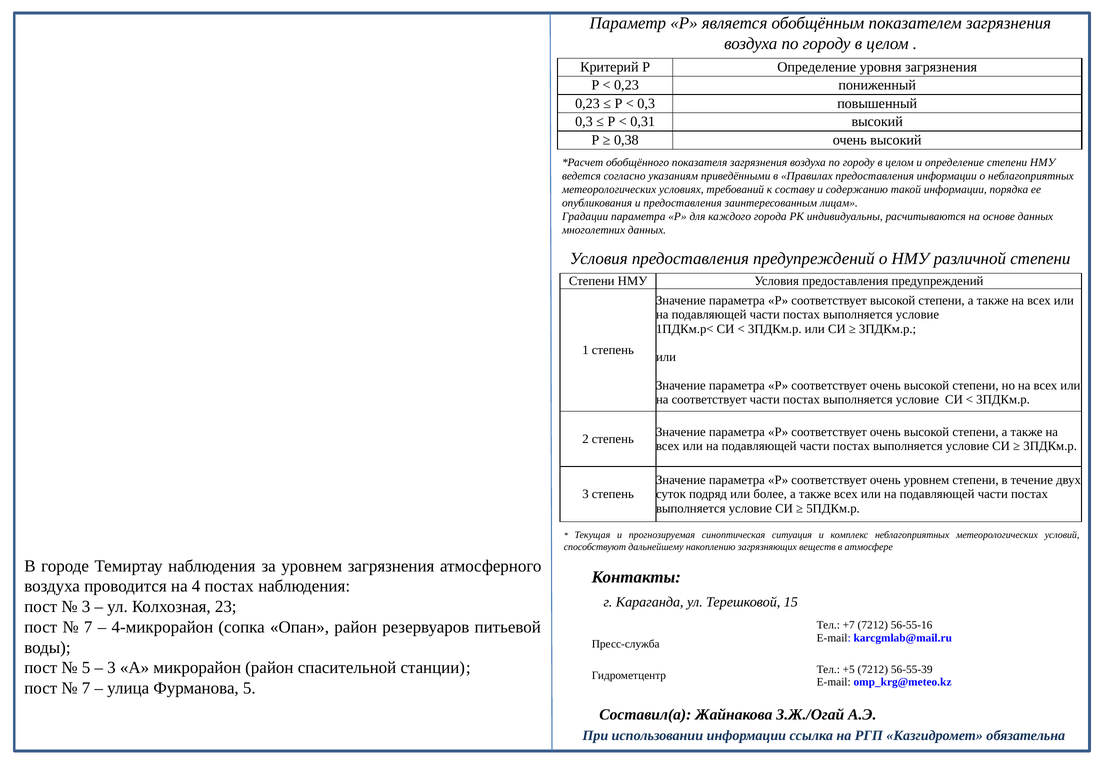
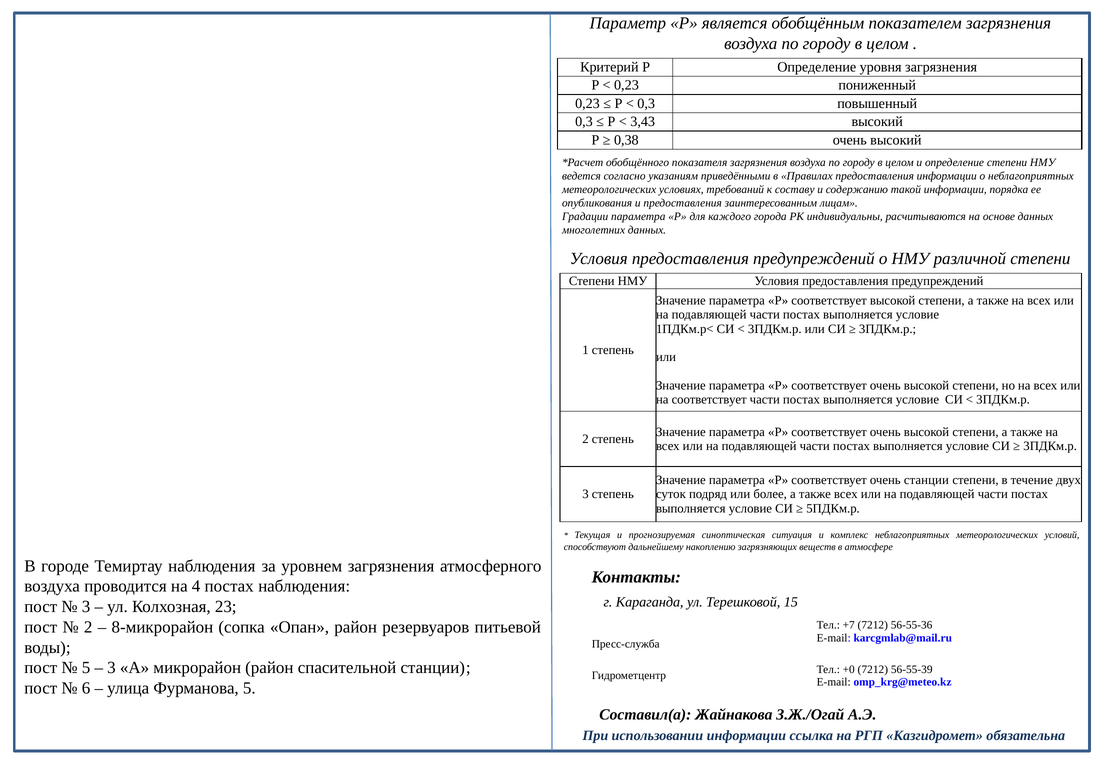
0,31: 0,31 -> 3,43 (643, 122)
очень уровнем: уровнем -> станции (926, 480)
7: 7 -> 2 (88, 627)
4-микрорайон: 4-микрорайон -> 8-микрорайон (162, 627)
56-55-16: 56-55-16 -> 56-55-36 (912, 625)
+5: +5 -> +0 (849, 670)
7: 7 -> 6 (86, 688)
